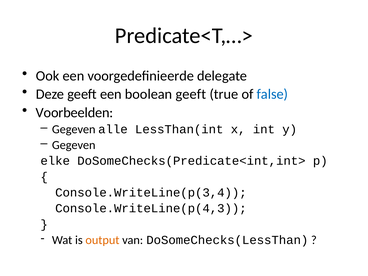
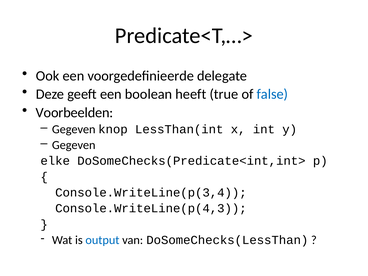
boolean geeft: geeft -> heeft (191, 94)
alle: alle -> knop (113, 129)
output colour: orange -> blue (102, 240)
